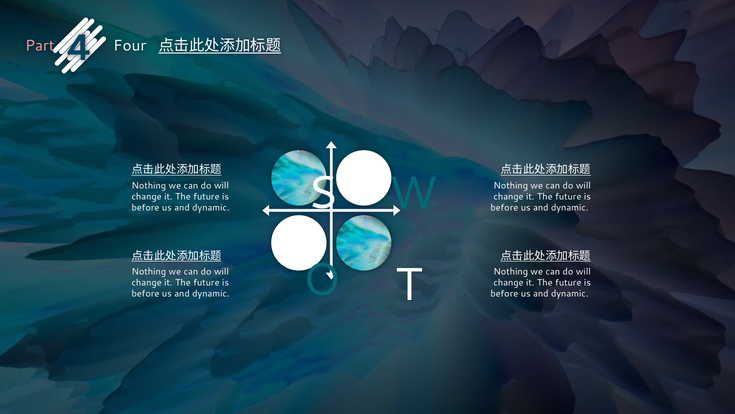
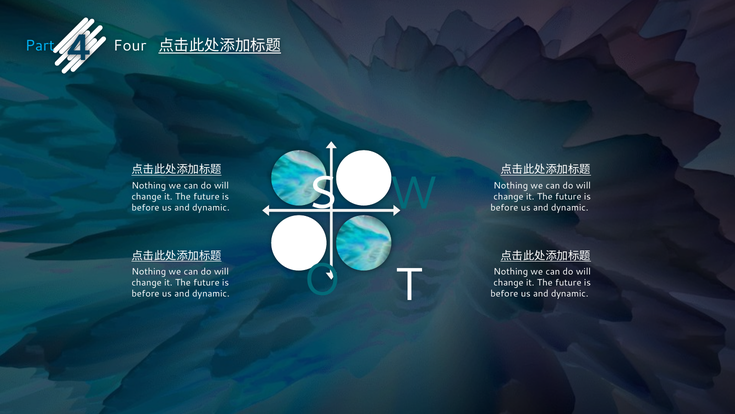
Part colour: pink -> light blue (40, 45)
